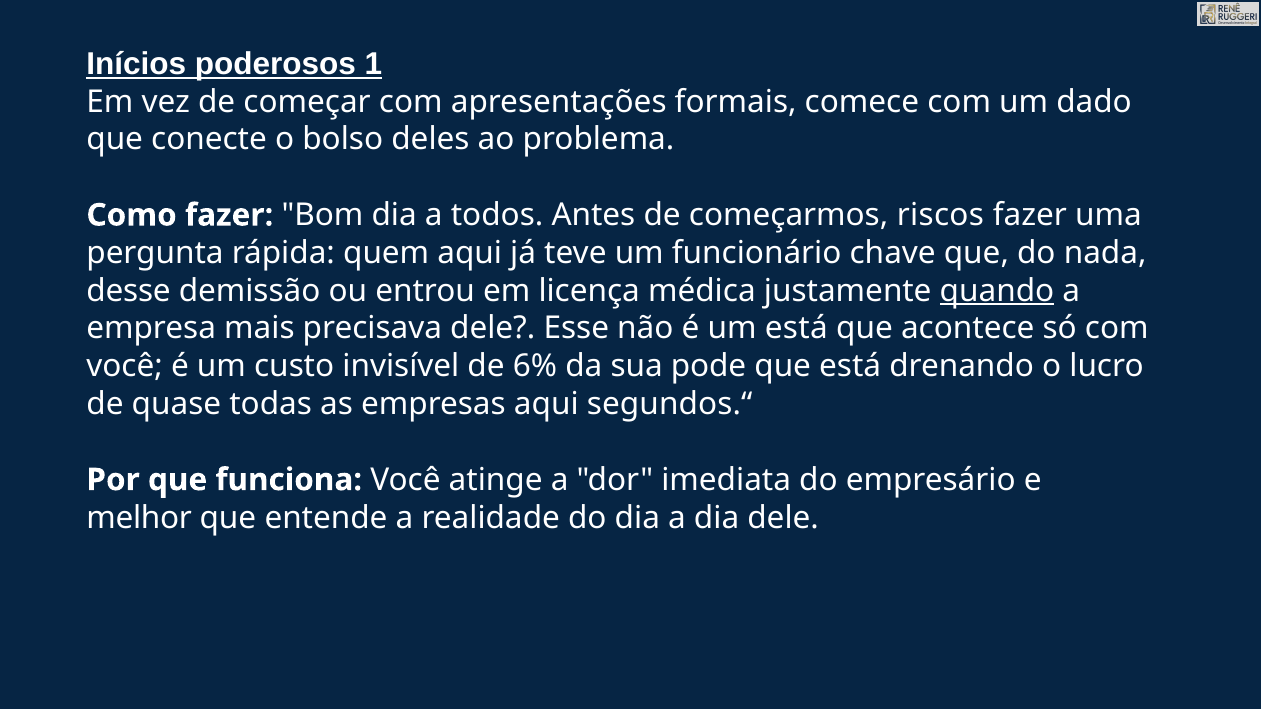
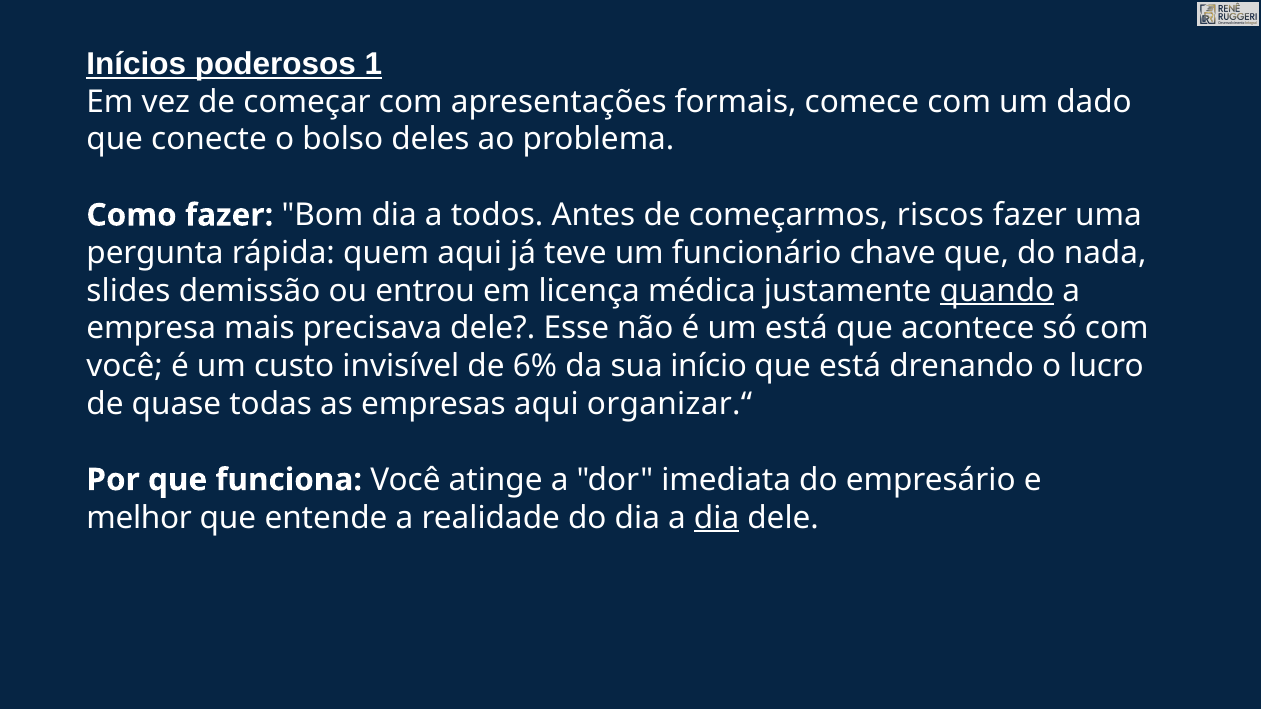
desse: desse -> slides (128, 291)
pode: pode -> início (709, 367)
segundos.“: segundos.“ -> organizar.“ (670, 404)
dia underline: none -> present (717, 518)
